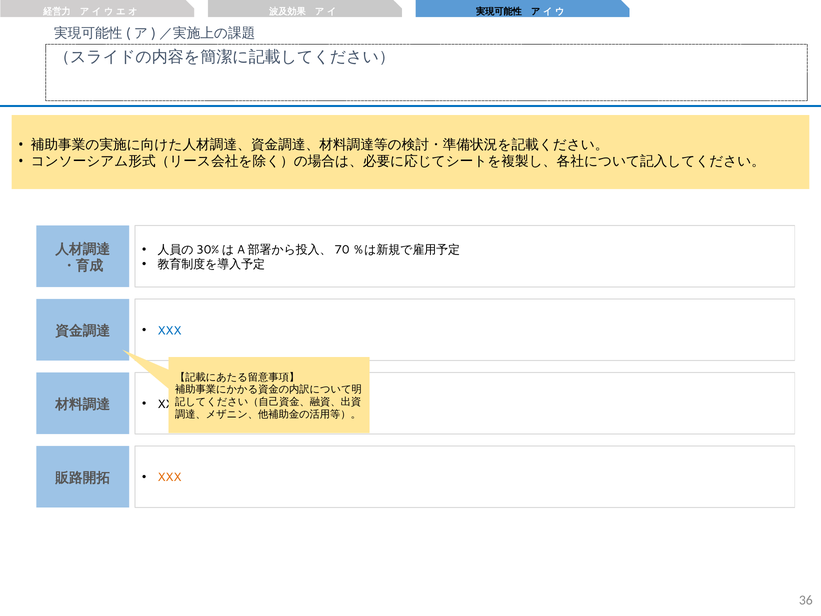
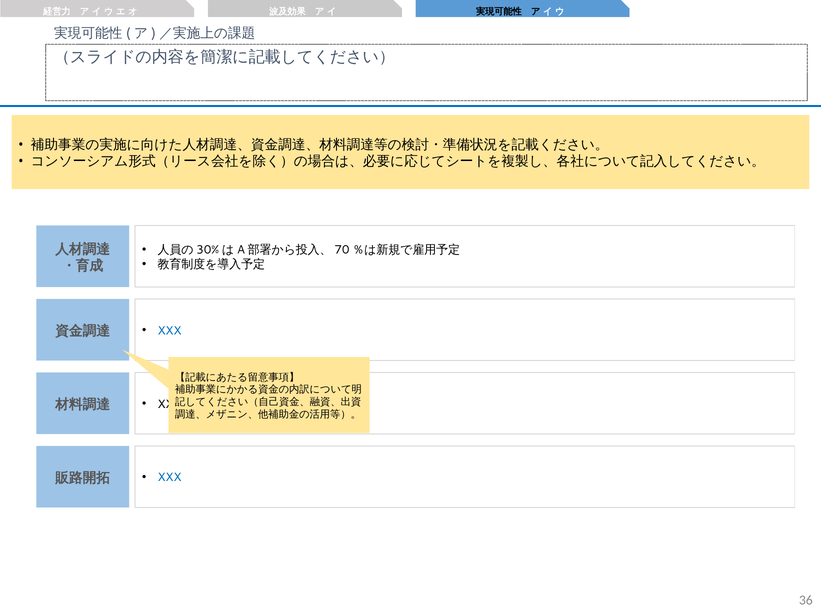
XXX colour: orange -> blue (169, 477)
